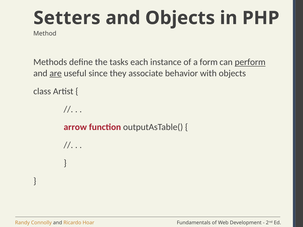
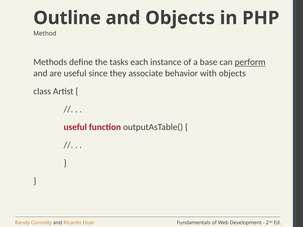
Setters: Setters -> Outline (67, 18)
form: form -> base (209, 62)
are underline: present -> none (56, 73)
arrow: arrow -> useful (75, 127)
